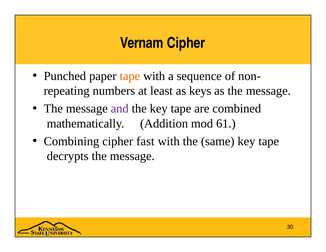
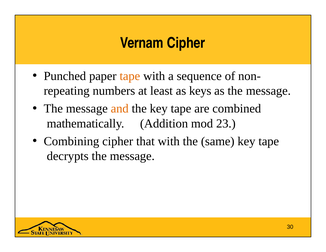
and colour: purple -> orange (120, 109)
61: 61 -> 23 (226, 123)
fast: fast -> that (145, 141)
